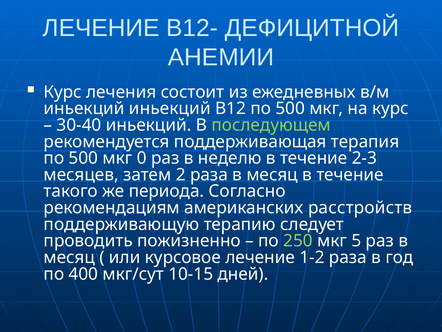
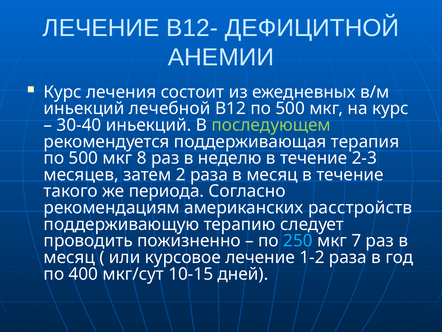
иньекций иньекций: иньекций -> лечебной (170, 108)
0: 0 -> 8 (142, 158)
250 colour: light green -> light blue (298, 241)
5: 5 -> 7 (356, 241)
